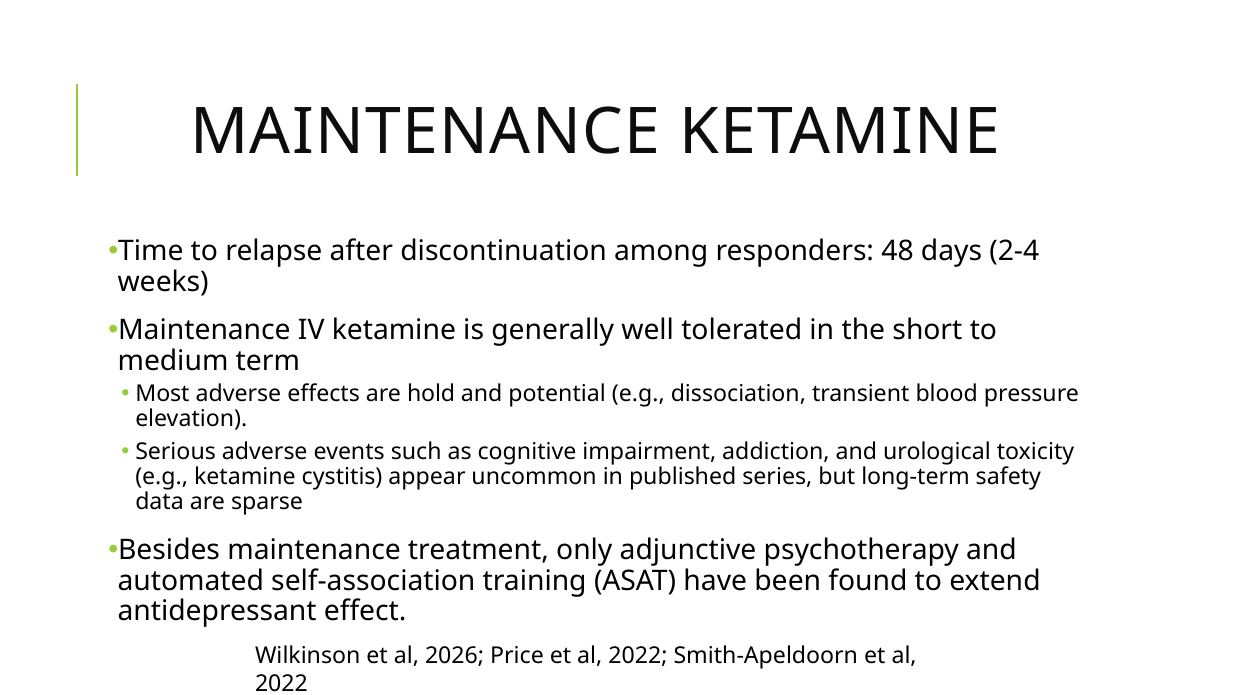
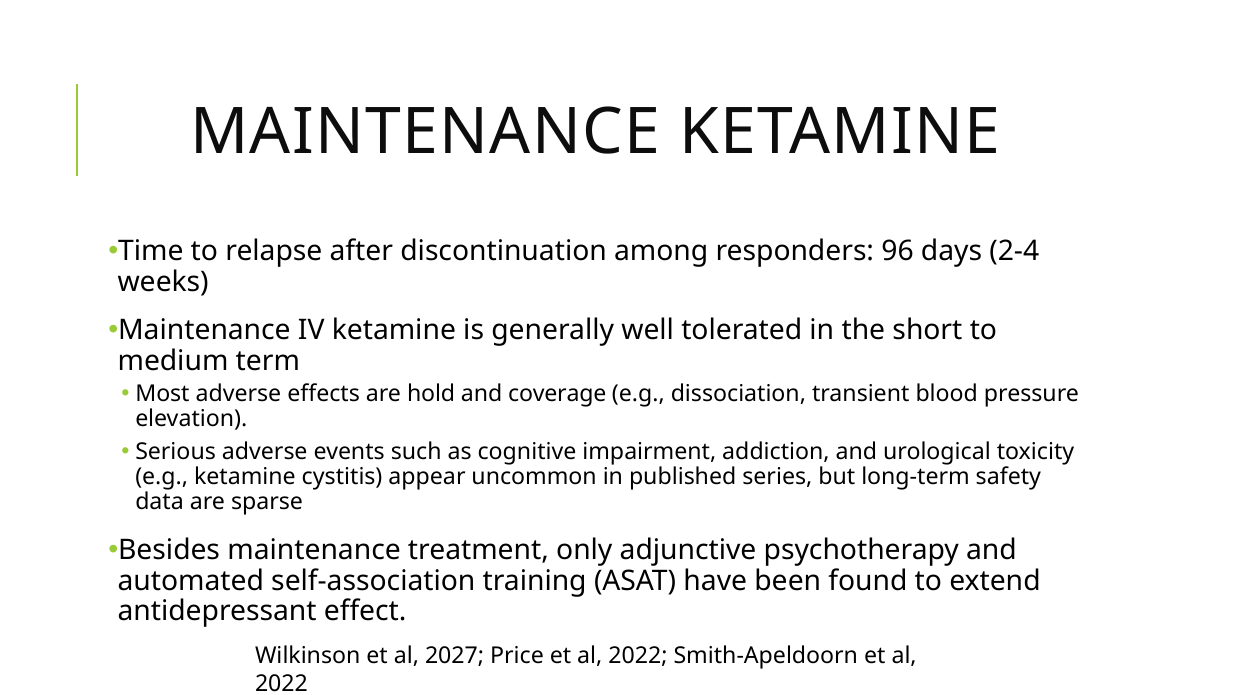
48: 48 -> 96 (898, 251)
potential: potential -> coverage (557, 394)
2026: 2026 -> 2027 (455, 655)
